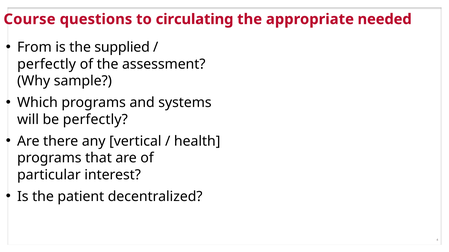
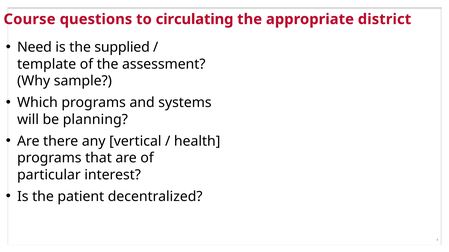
needed: needed -> district (384, 19)
From: From -> Need (34, 47)
perfectly: perfectly -> template (47, 64)
be perfectly: perfectly -> planning (95, 120)
